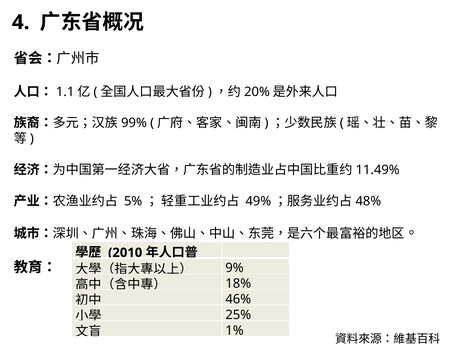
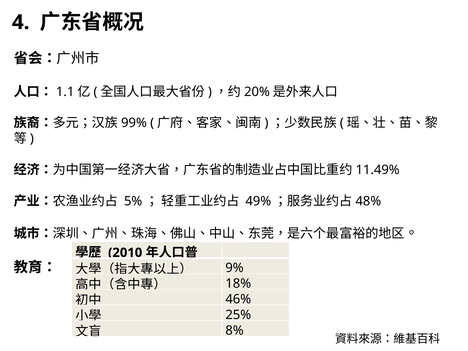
1%: 1% -> 8% (235, 330)
